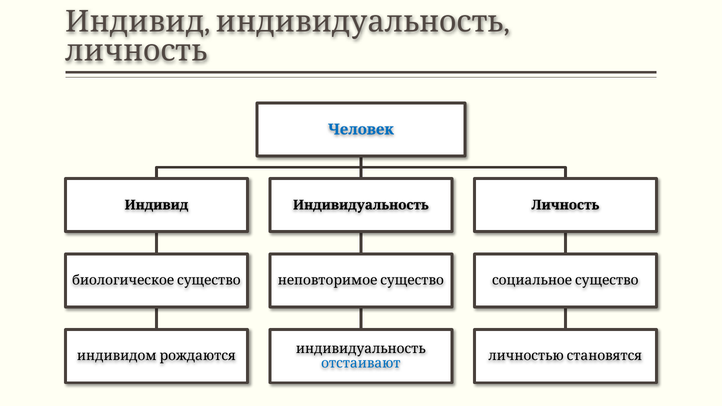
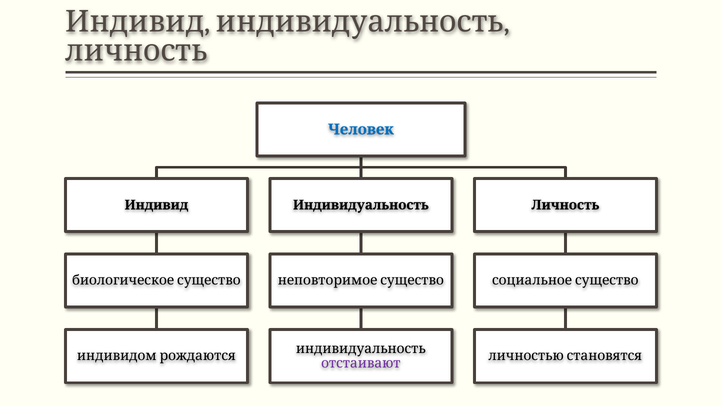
отстаивают colour: blue -> purple (361, 363)
